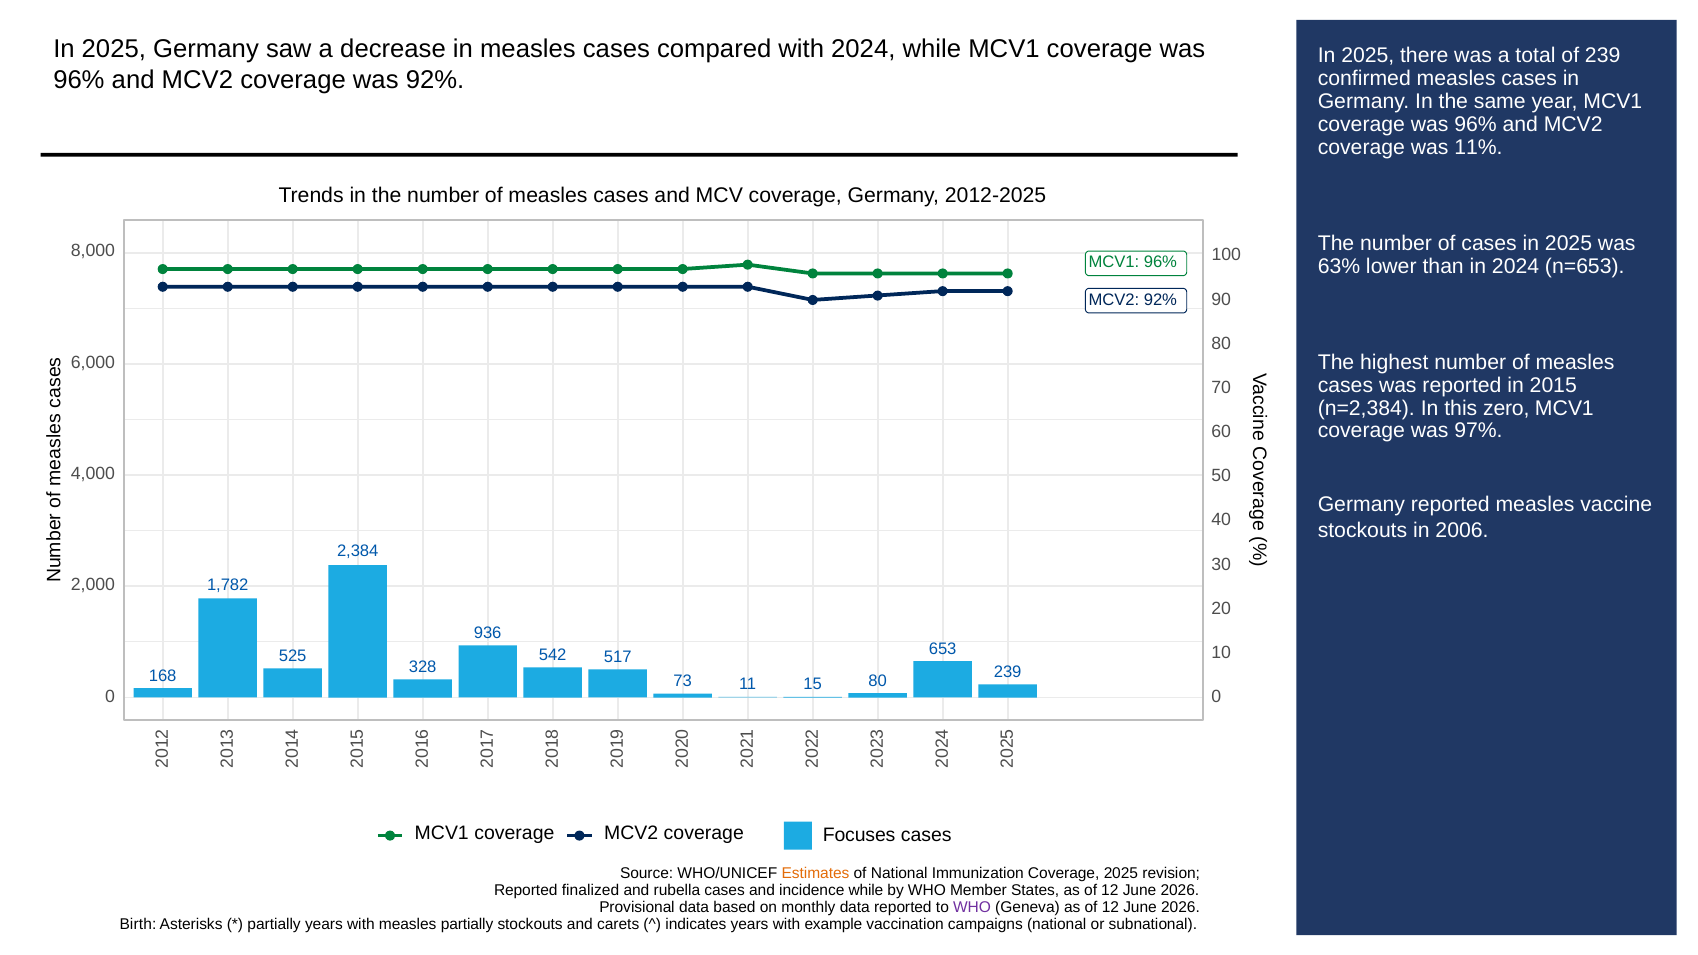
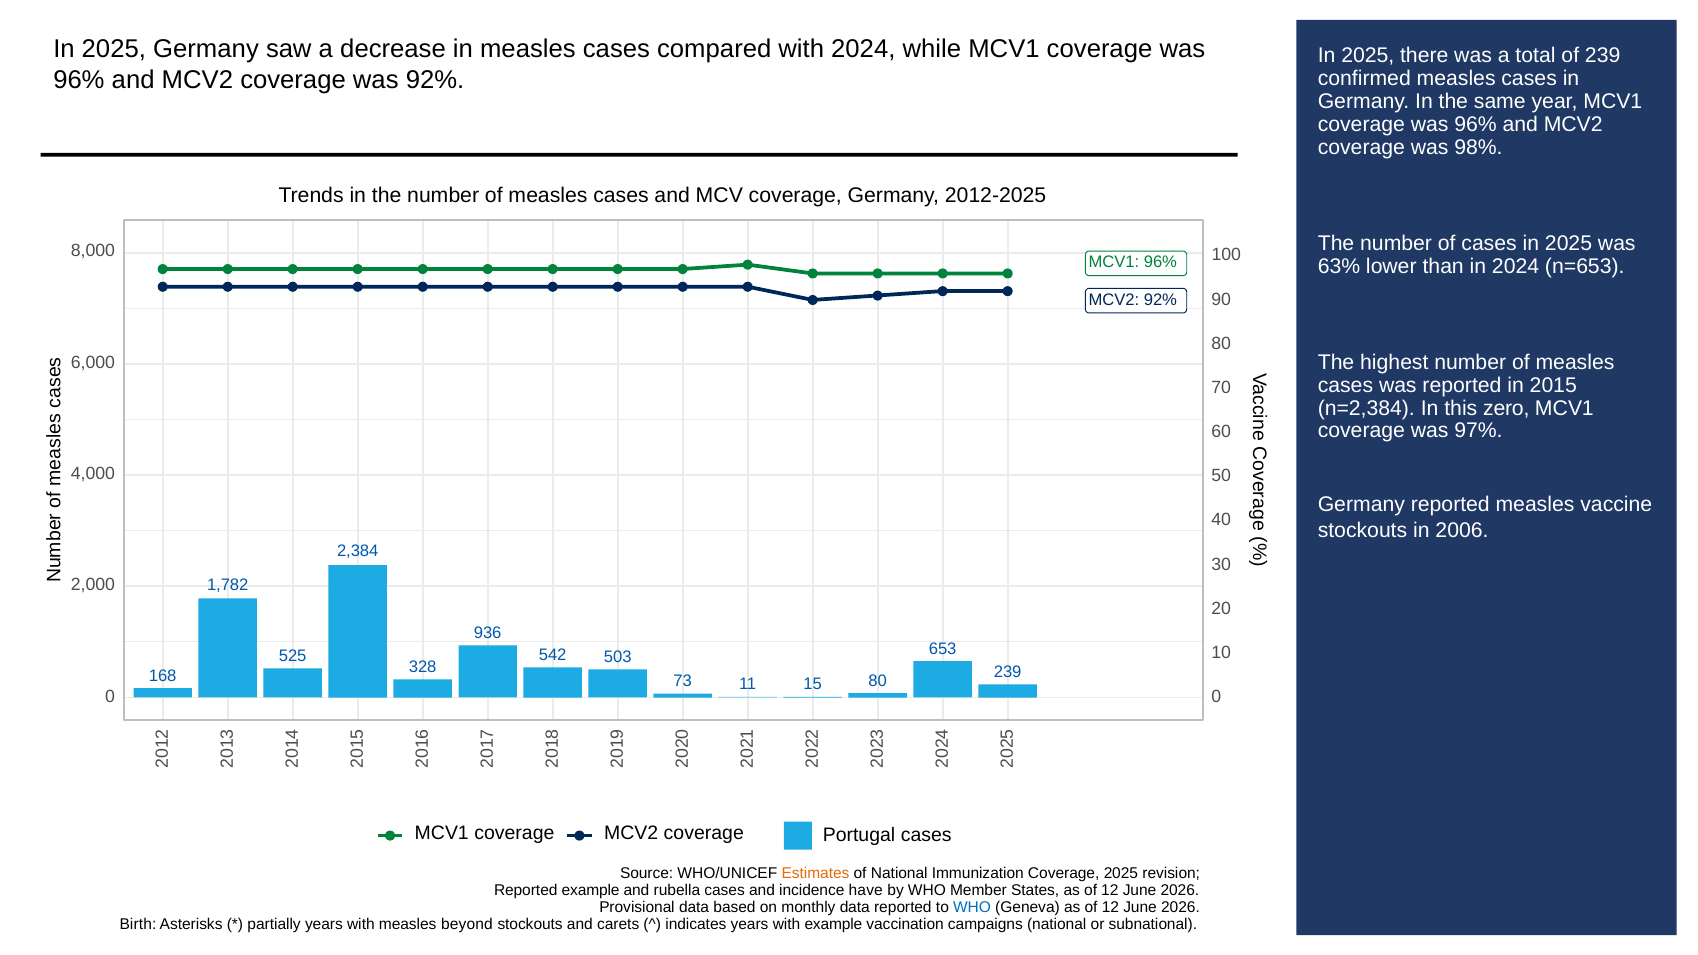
11%: 11% -> 98% (1478, 147)
517: 517 -> 503 (618, 657)
Focuses: Focuses -> Portugal (859, 835)
Reported finalized: finalized -> example (591, 891)
incidence while: while -> have (866, 891)
WHO colour: purple -> blue (972, 907)
measles partially: partially -> beyond (467, 924)
